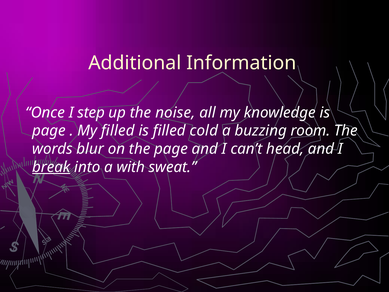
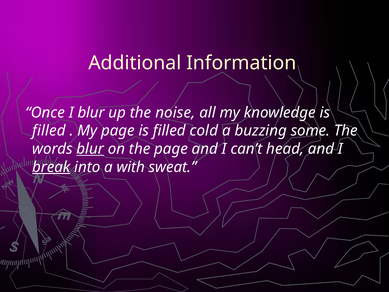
I step: step -> blur (91, 112)
page: page -> filled (49, 131)
My filled: filled -> page (118, 131)
room: room -> some (310, 131)
blur underline: none -> present (90, 149)
